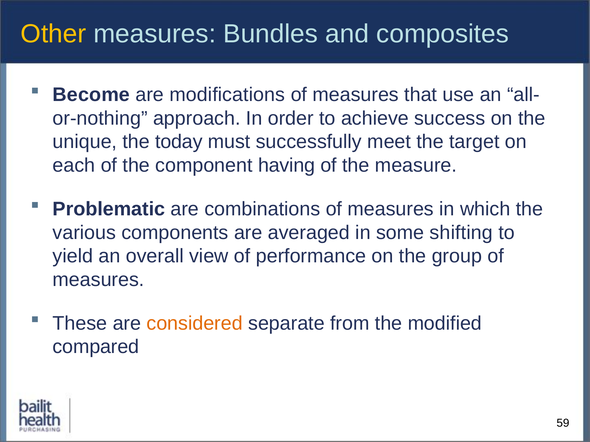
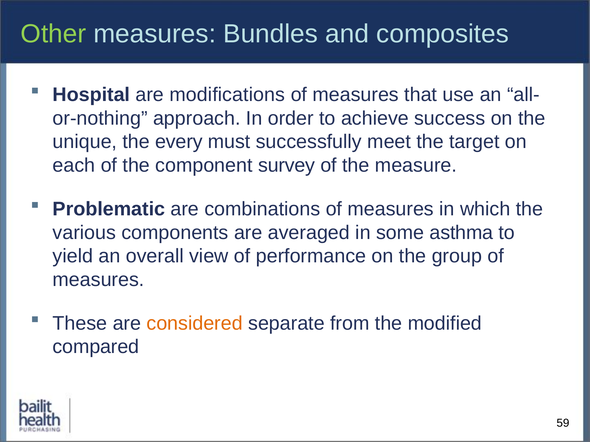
Other colour: yellow -> light green (53, 34)
Become: Become -> Hospital (91, 95)
today: today -> every (179, 142)
having: having -> survey (287, 166)
shifting: shifting -> asthma (461, 233)
